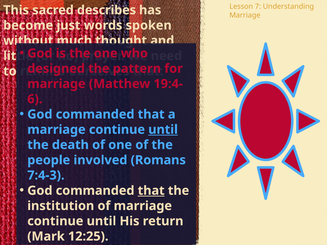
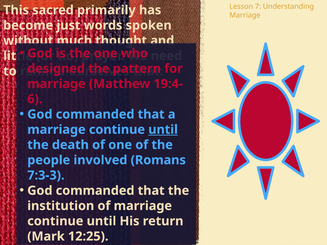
describes: describes -> primarily (106, 10)
7:4-3: 7:4-3 -> 7:3-3 (46, 176)
that underline: present -> none (151, 191)
